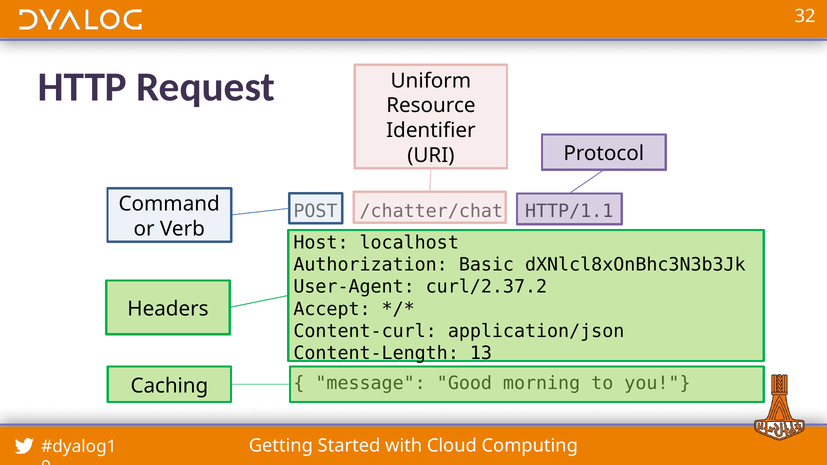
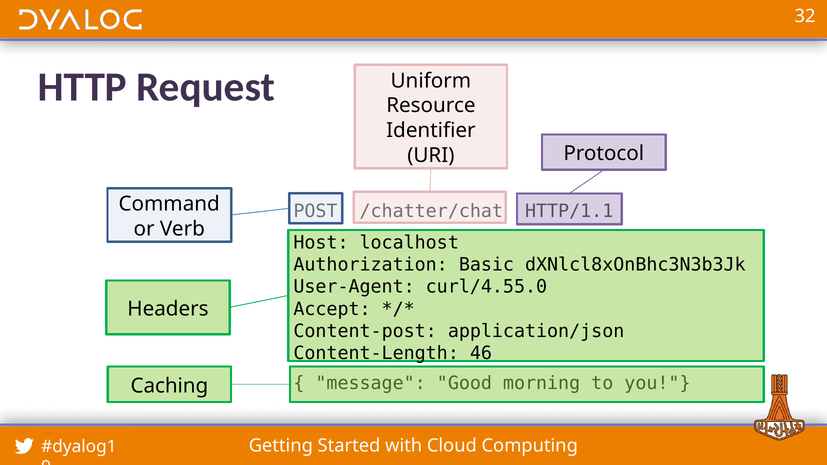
curl/2.37.2: curl/2.37.2 -> curl/4.55.0 (486, 287)
Content-curl: Content-curl -> Content-post (365, 331)
13: 13 -> 46 (481, 353)
